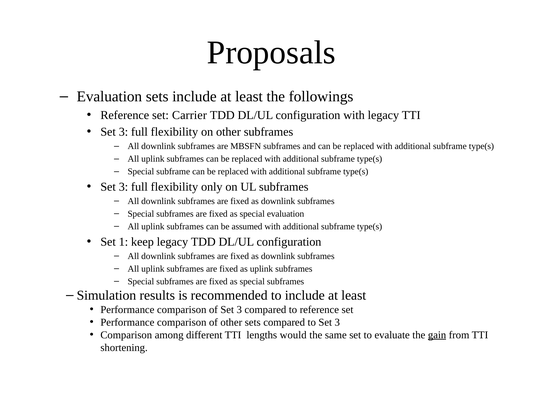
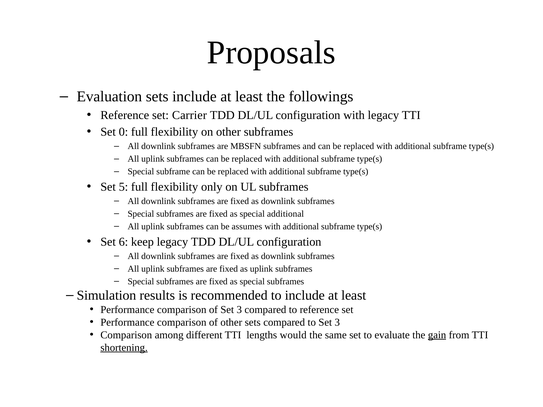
3: 3 -> 0 (123, 132)
3: 3 -> 5 (123, 187)
special evaluation: evaluation -> additional (285, 214)
assumed: assumed -> assumes (247, 227)
1: 1 -> 6 (123, 242)
shortening underline: none -> present (124, 348)
